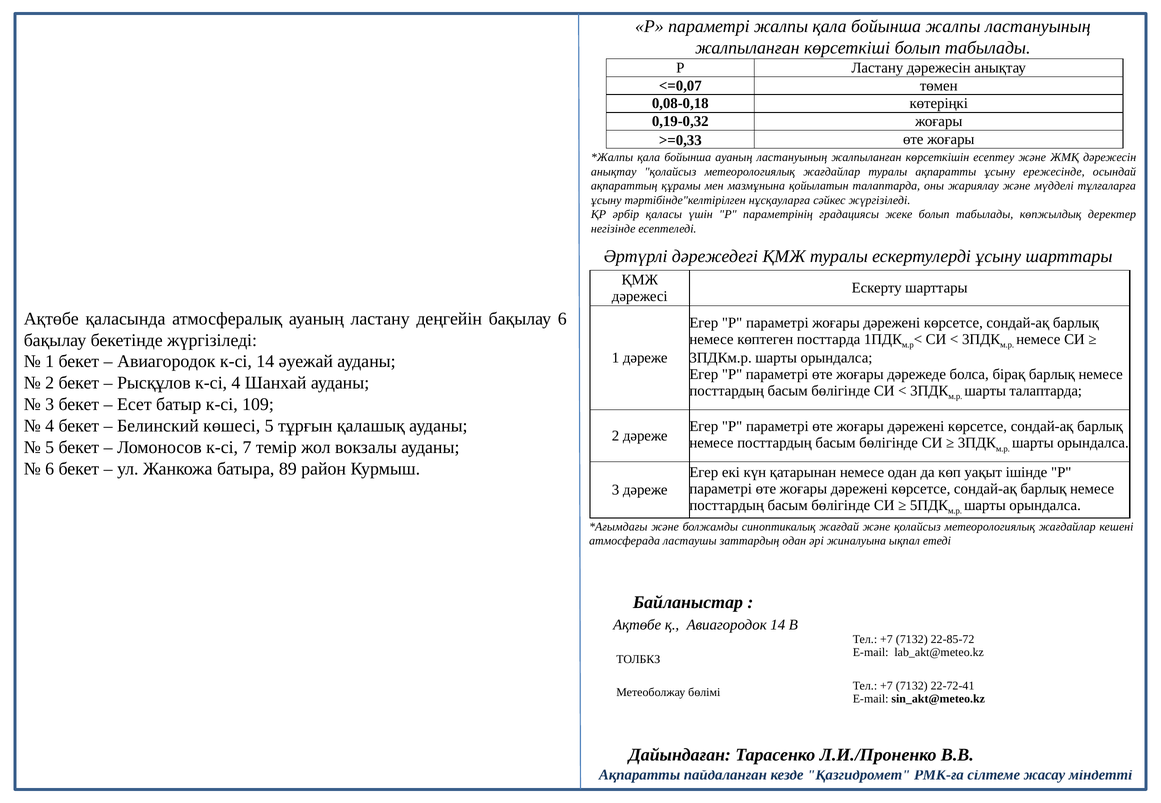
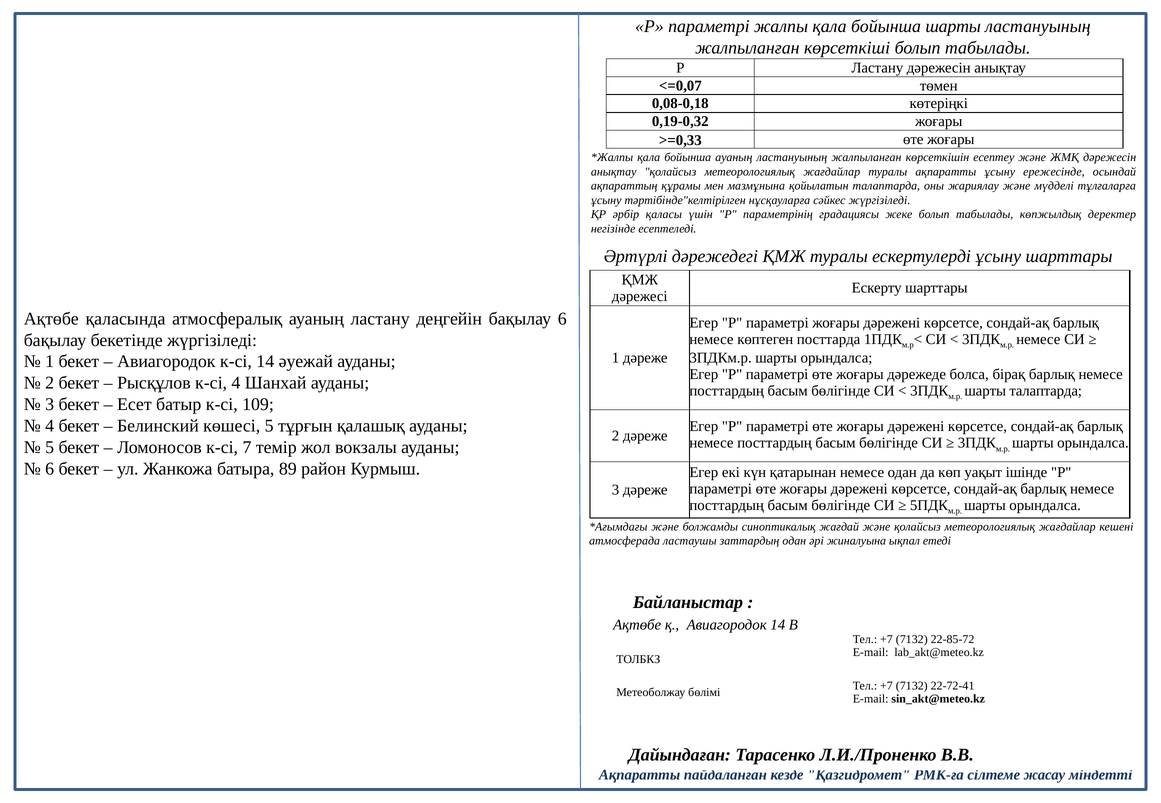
бойынша жалпы: жалпы -> шарты (953, 26)
